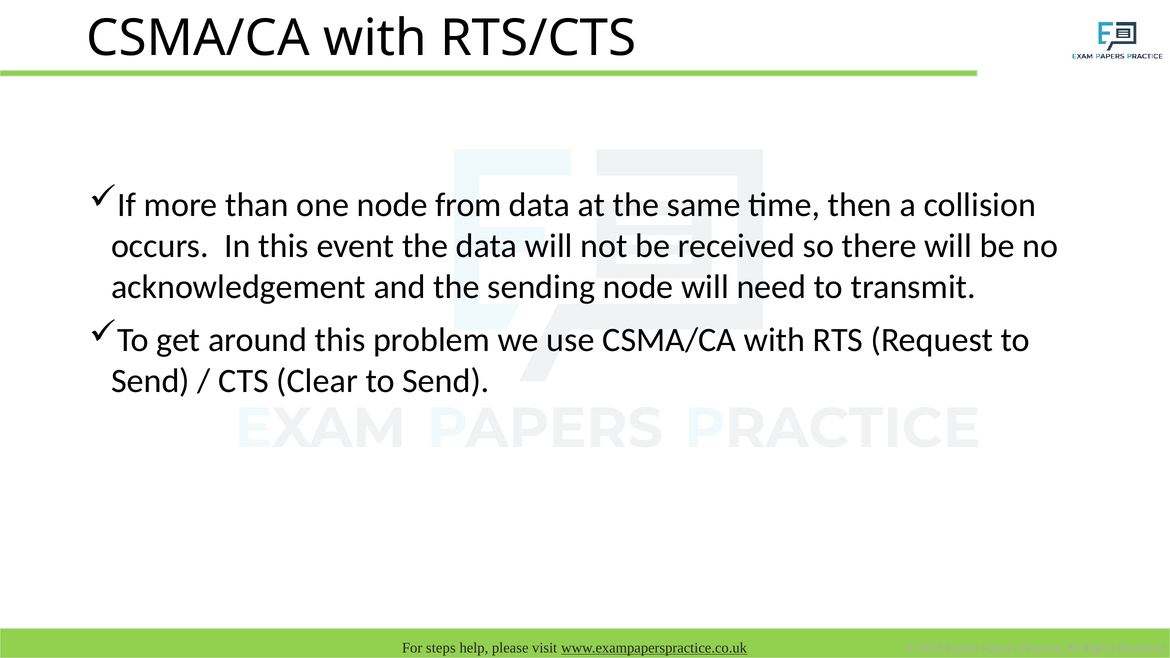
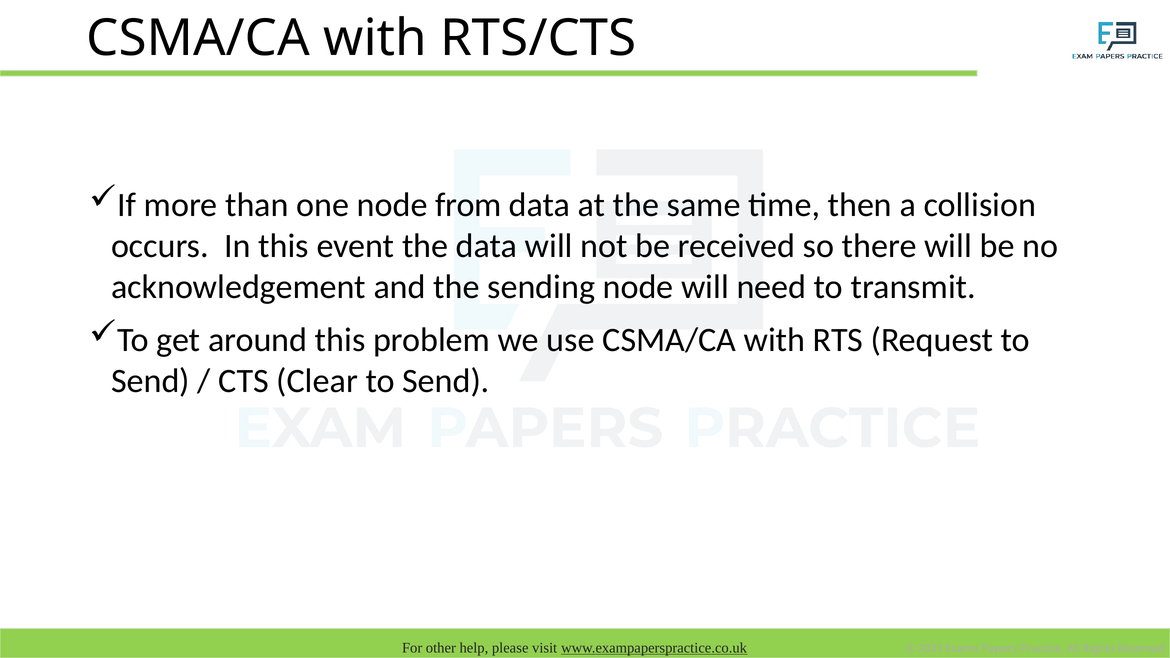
steps: steps -> other (441, 648)
